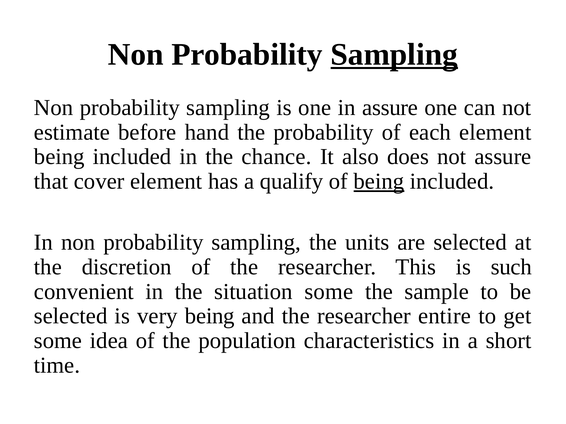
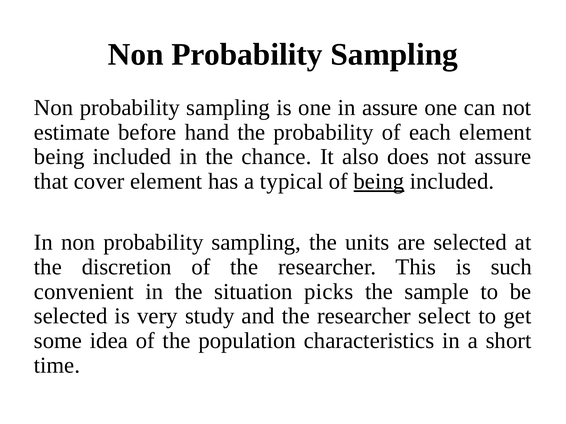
Sampling underline: present -> none (394, 55)
qualify: qualify -> typical (291, 182)
situation some: some -> picks (329, 292)
very being: being -> study (210, 317)
entire: entire -> select (445, 317)
